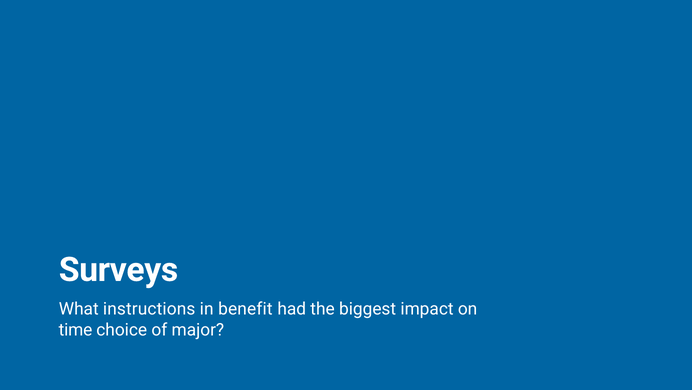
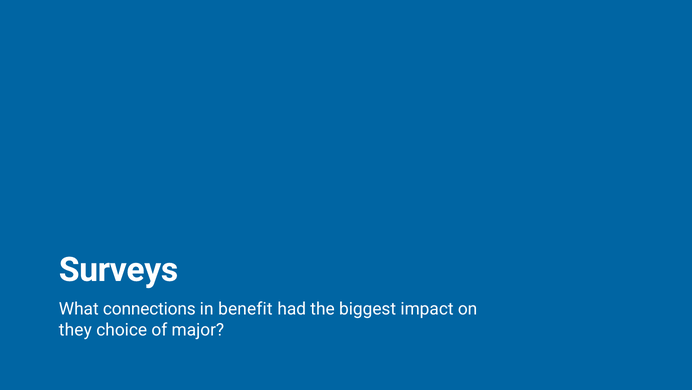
instructions: instructions -> connections (149, 308)
time: time -> they (75, 329)
